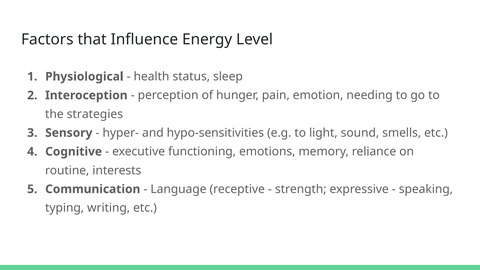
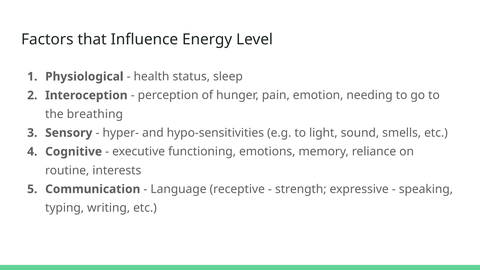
strategies: strategies -> breathing (95, 114)
